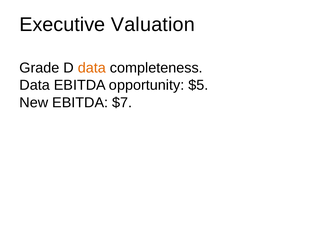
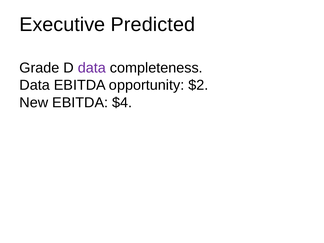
Valuation: Valuation -> Predicted (153, 25)
data colour: orange -> purple (92, 68)
$5: $5 -> $2 (198, 85)
$7: $7 -> $4 (122, 103)
